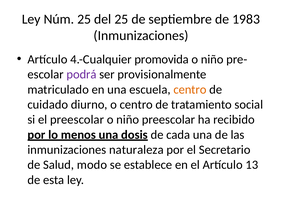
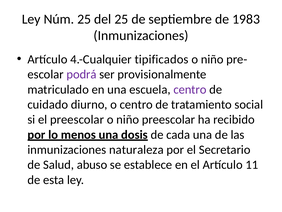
promovida: promovida -> tipificados (162, 59)
centro colour: orange -> purple (190, 89)
modo: modo -> abuso (92, 164)
13: 13 -> 11 (252, 164)
